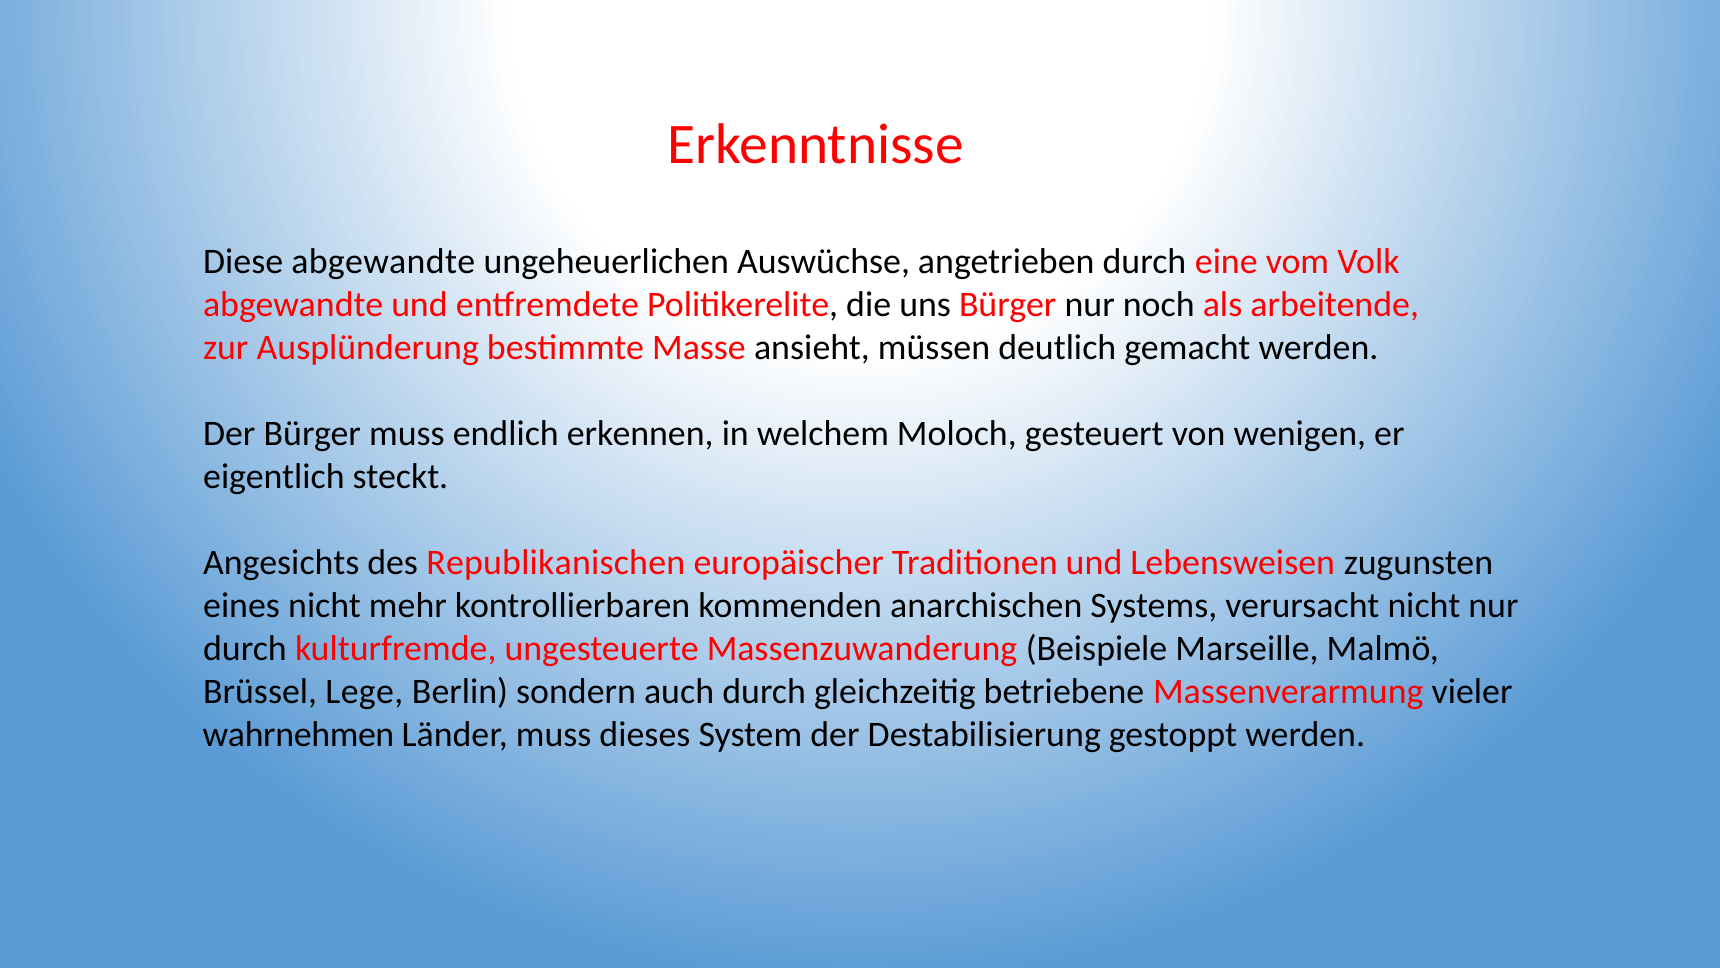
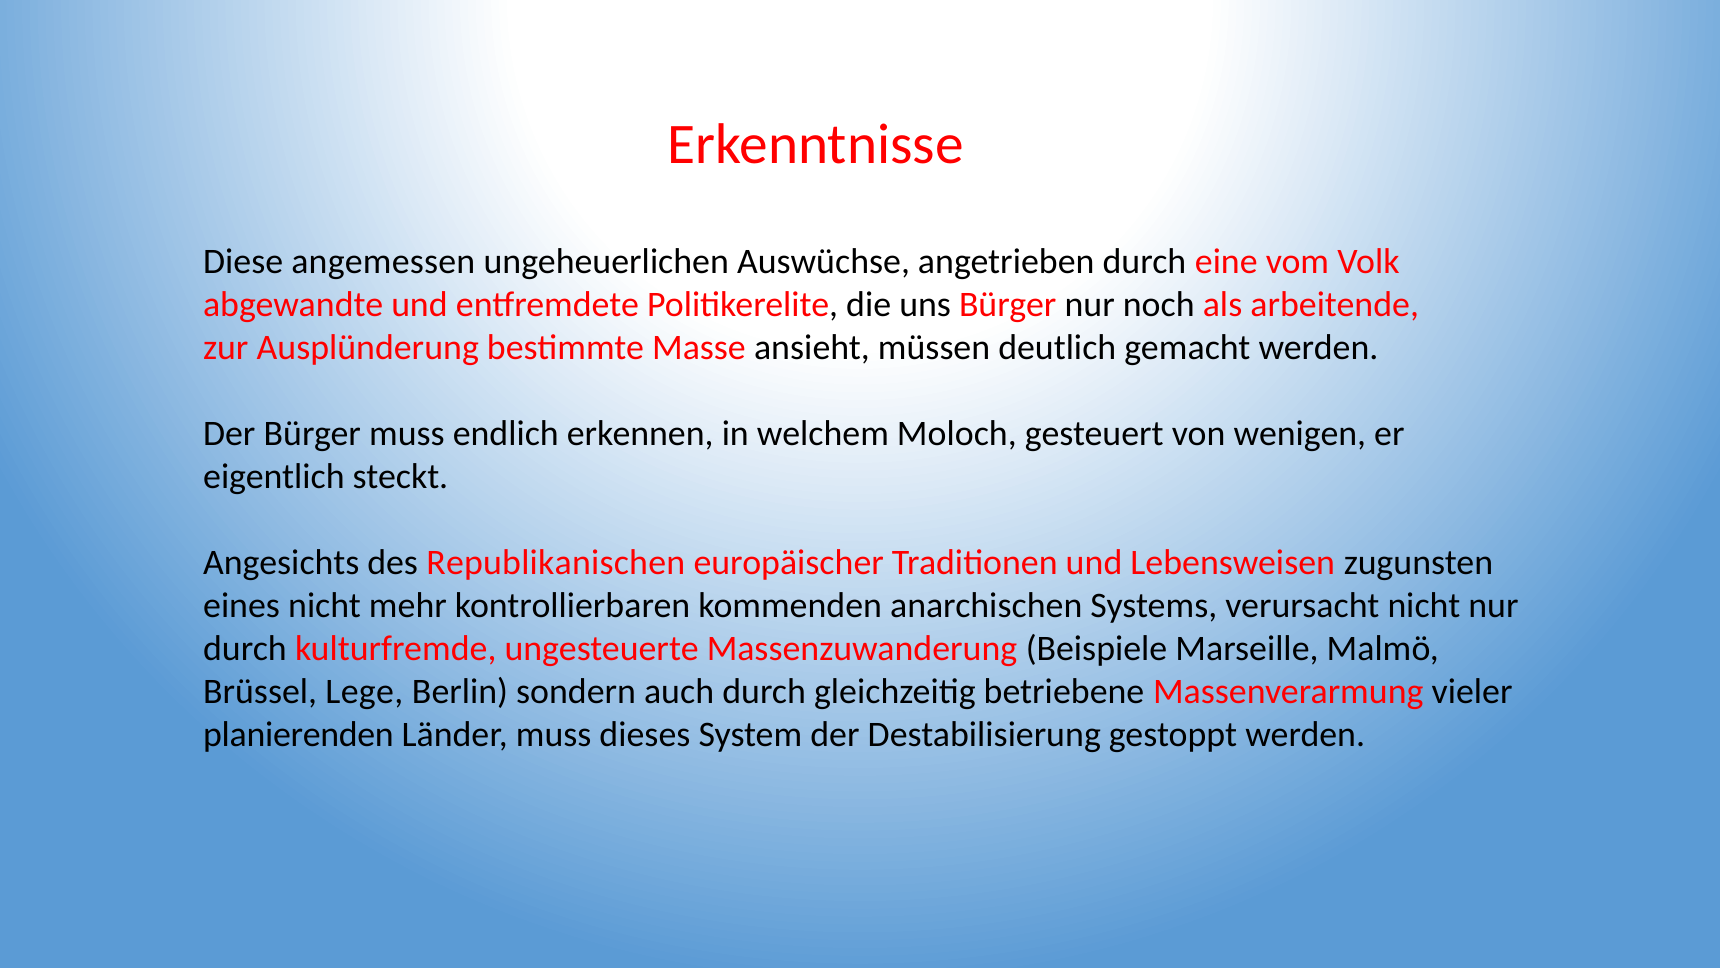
Diese abgewandte: abgewandte -> angemessen (383, 261)
wahrnehmen: wahrnehmen -> planierenden (298, 734)
